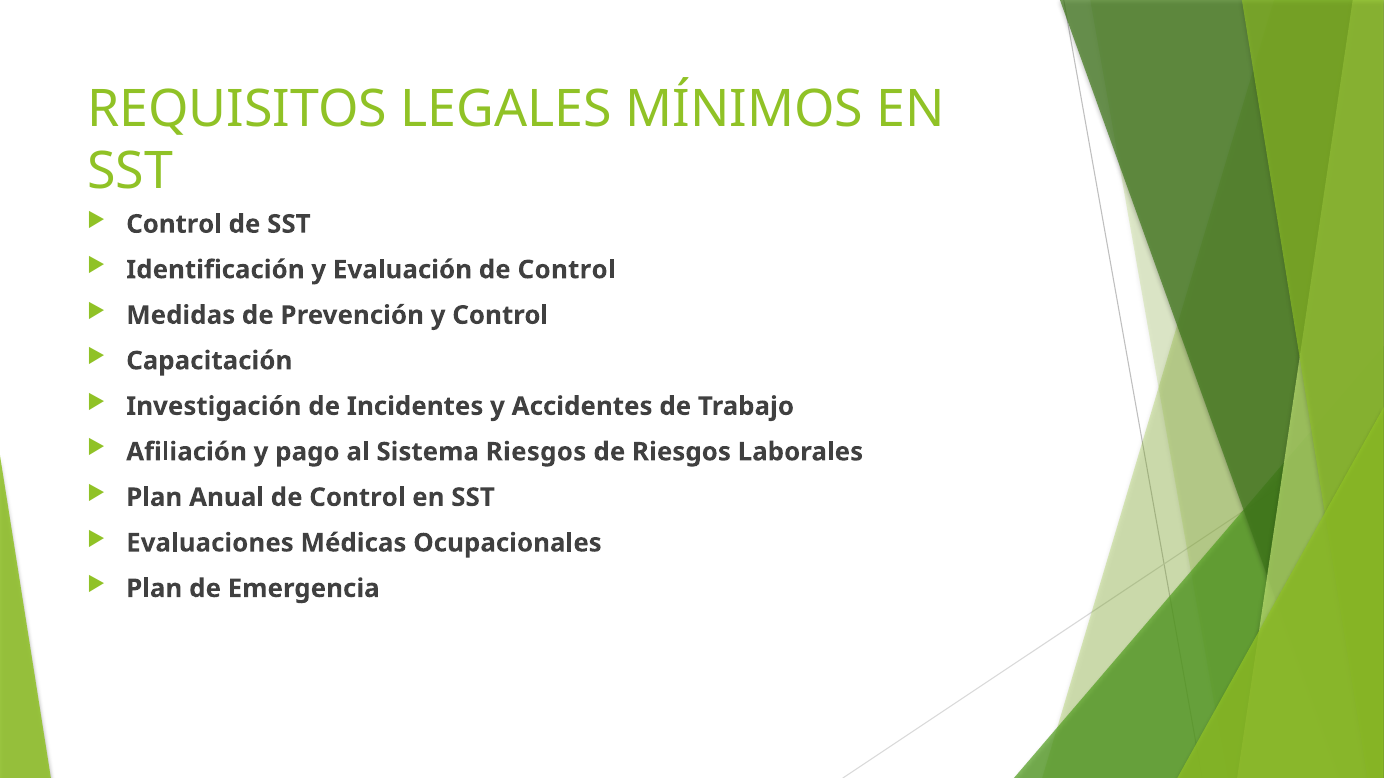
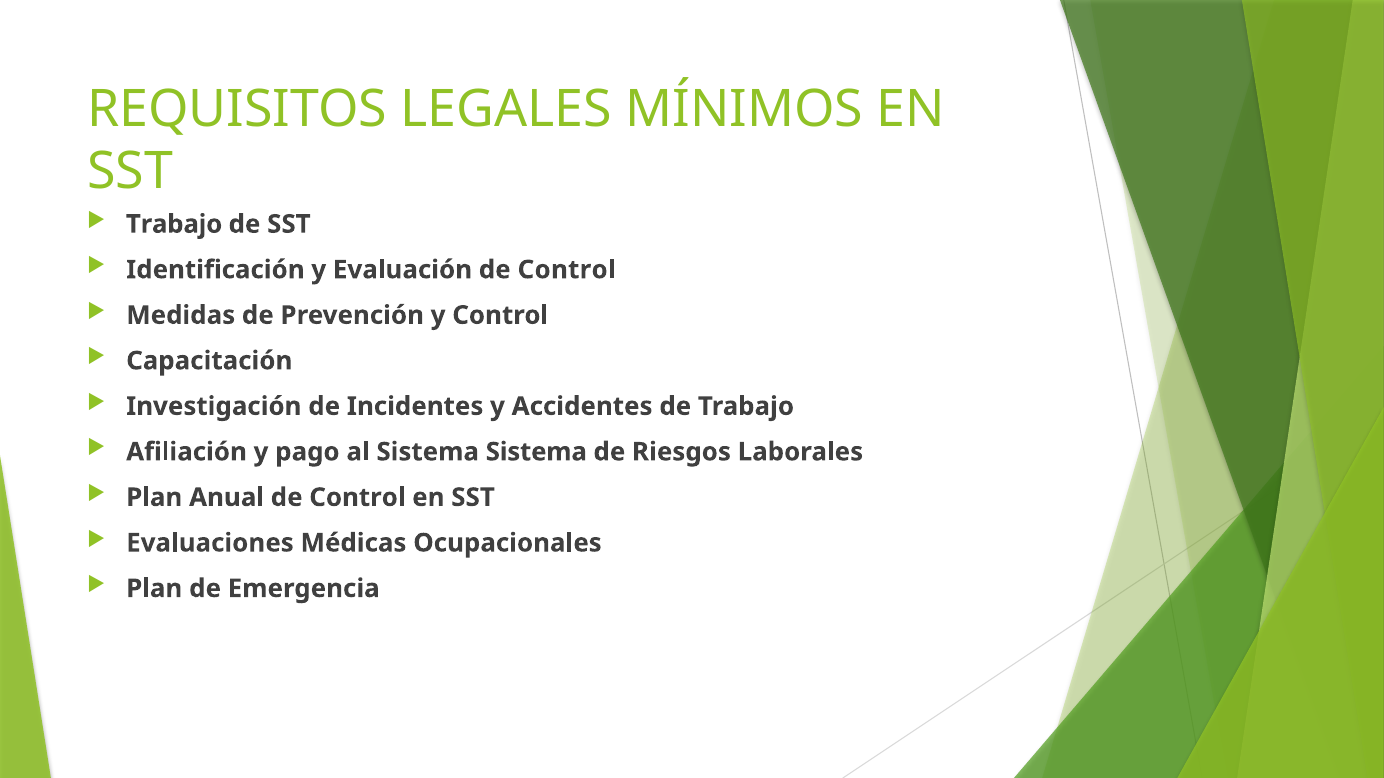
Control: Control -> Trabajo (174, 224)
Sistema Riesgos: Riesgos -> Sistema (536, 452)
